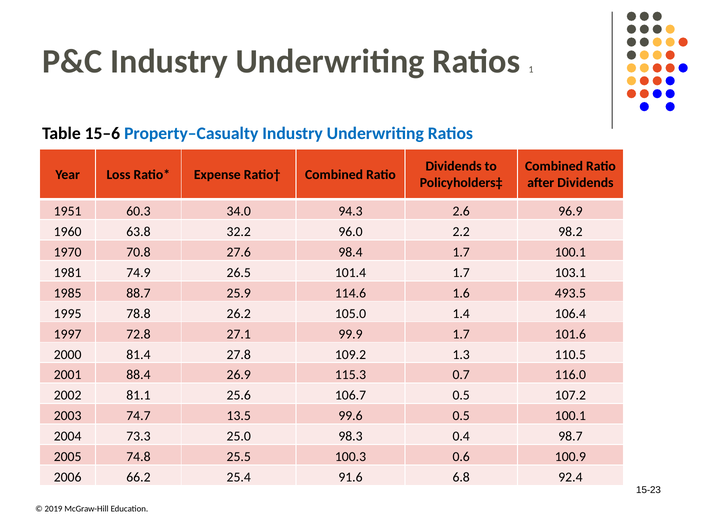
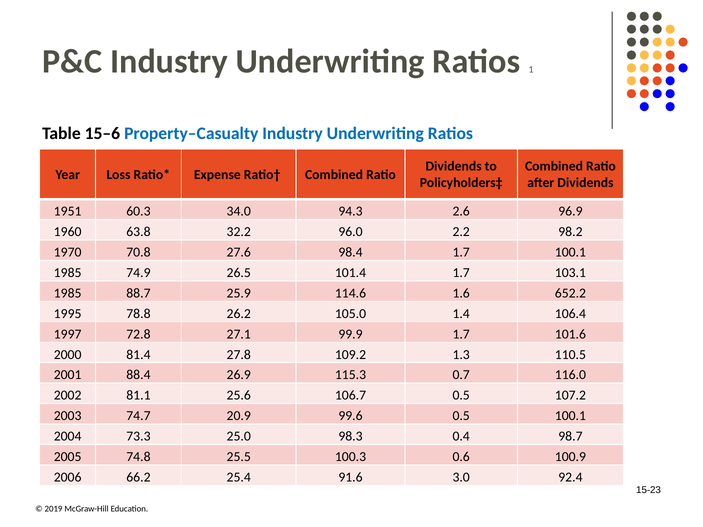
81: 81 -> 85 (75, 273)
493.5: 493.5 -> 652.2 (570, 293)
13.5: 13.5 -> 20.9 (239, 416)
6.8: 6.8 -> 3.0 (461, 477)
